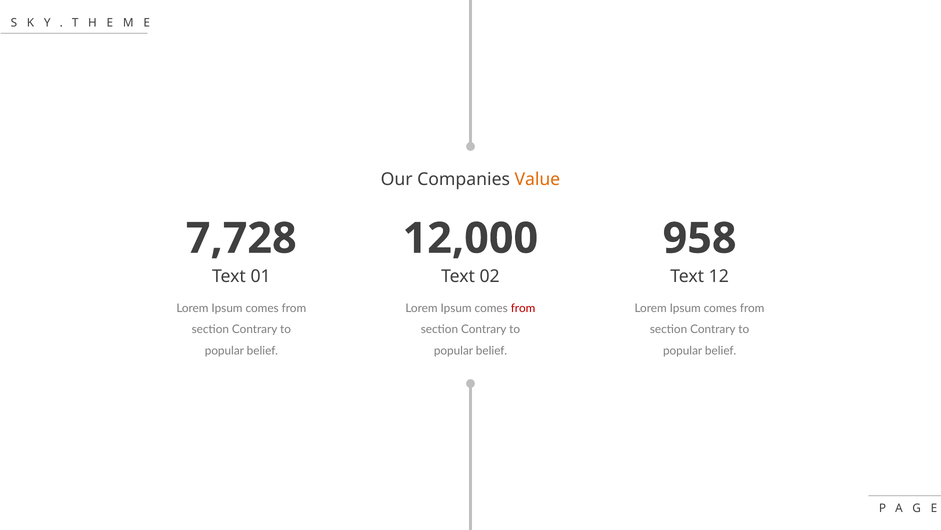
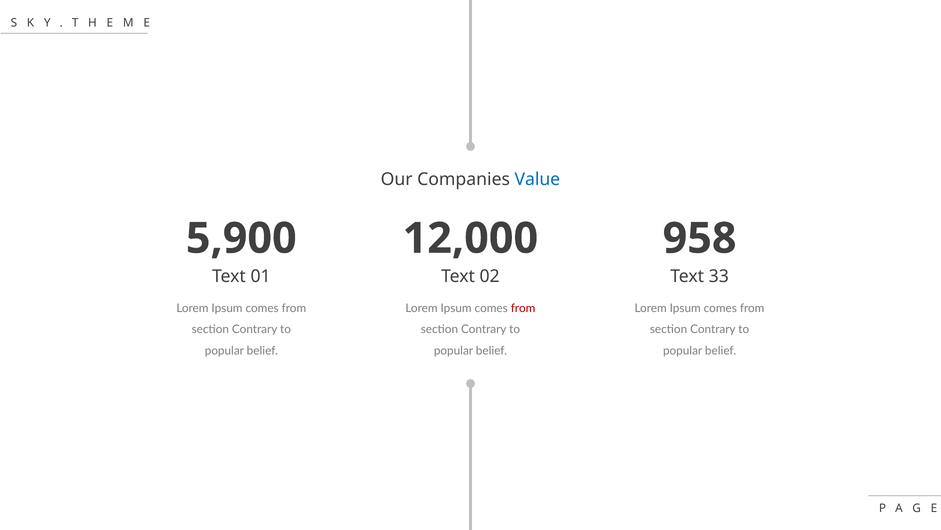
Value colour: orange -> blue (537, 179)
7,728: 7,728 -> 5,900 (241, 238)
12: 12 -> 33 (719, 276)
